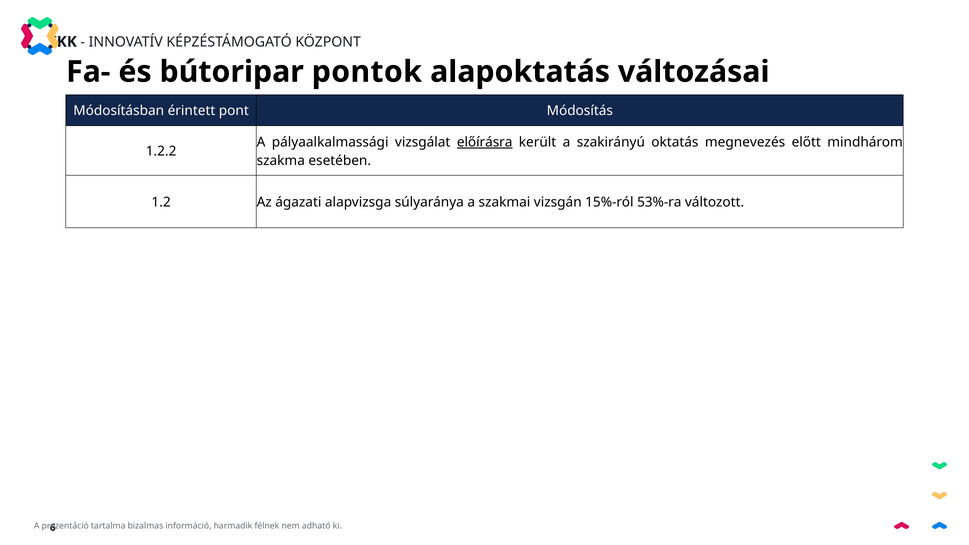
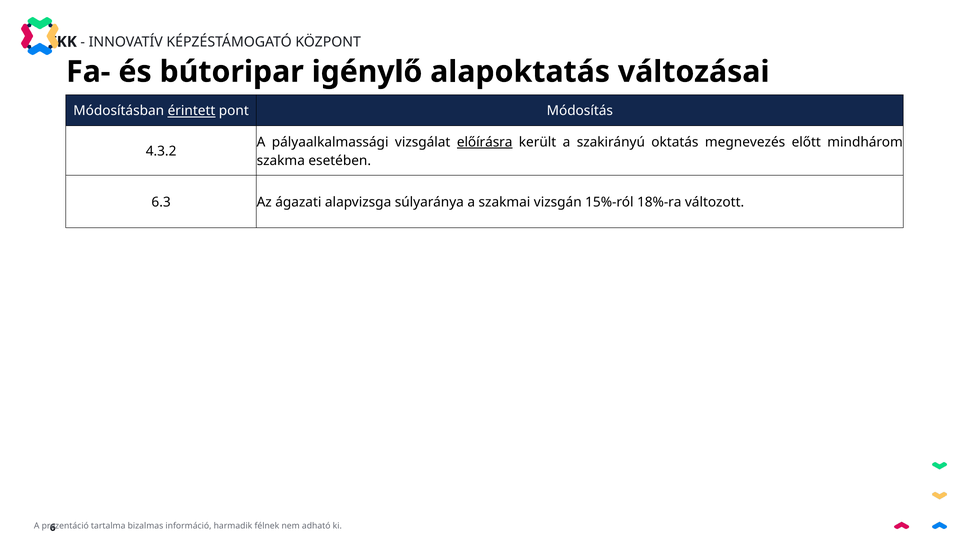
pontok: pontok -> igénylő (367, 72)
érintett underline: none -> present (191, 111)
1.2.2: 1.2.2 -> 4.3.2 (161, 151)
1.2: 1.2 -> 6.3 (161, 202)
53%-ra: 53%-ra -> 18%-ra (659, 202)
